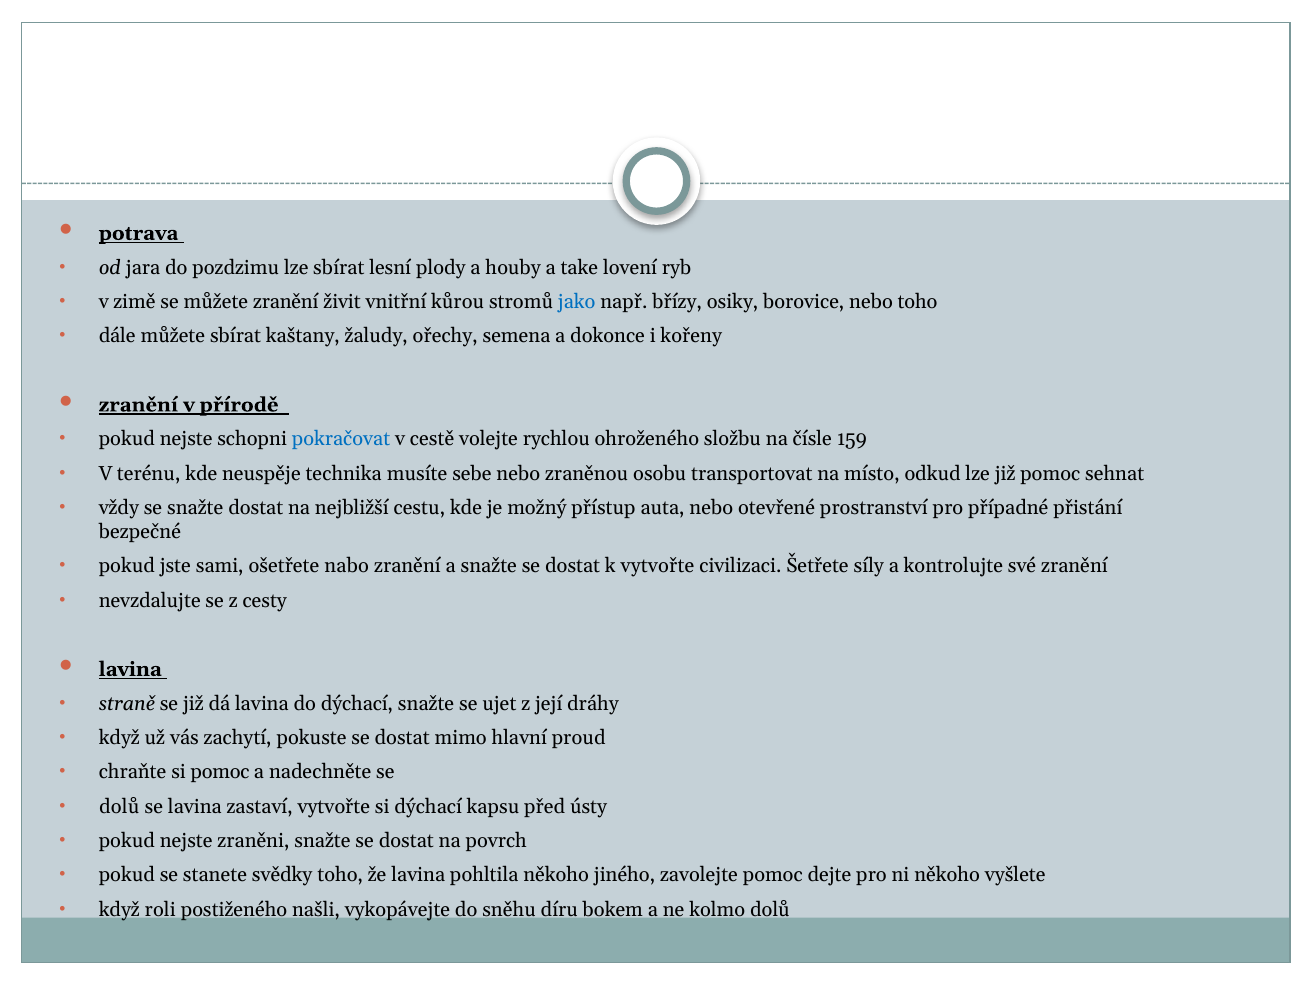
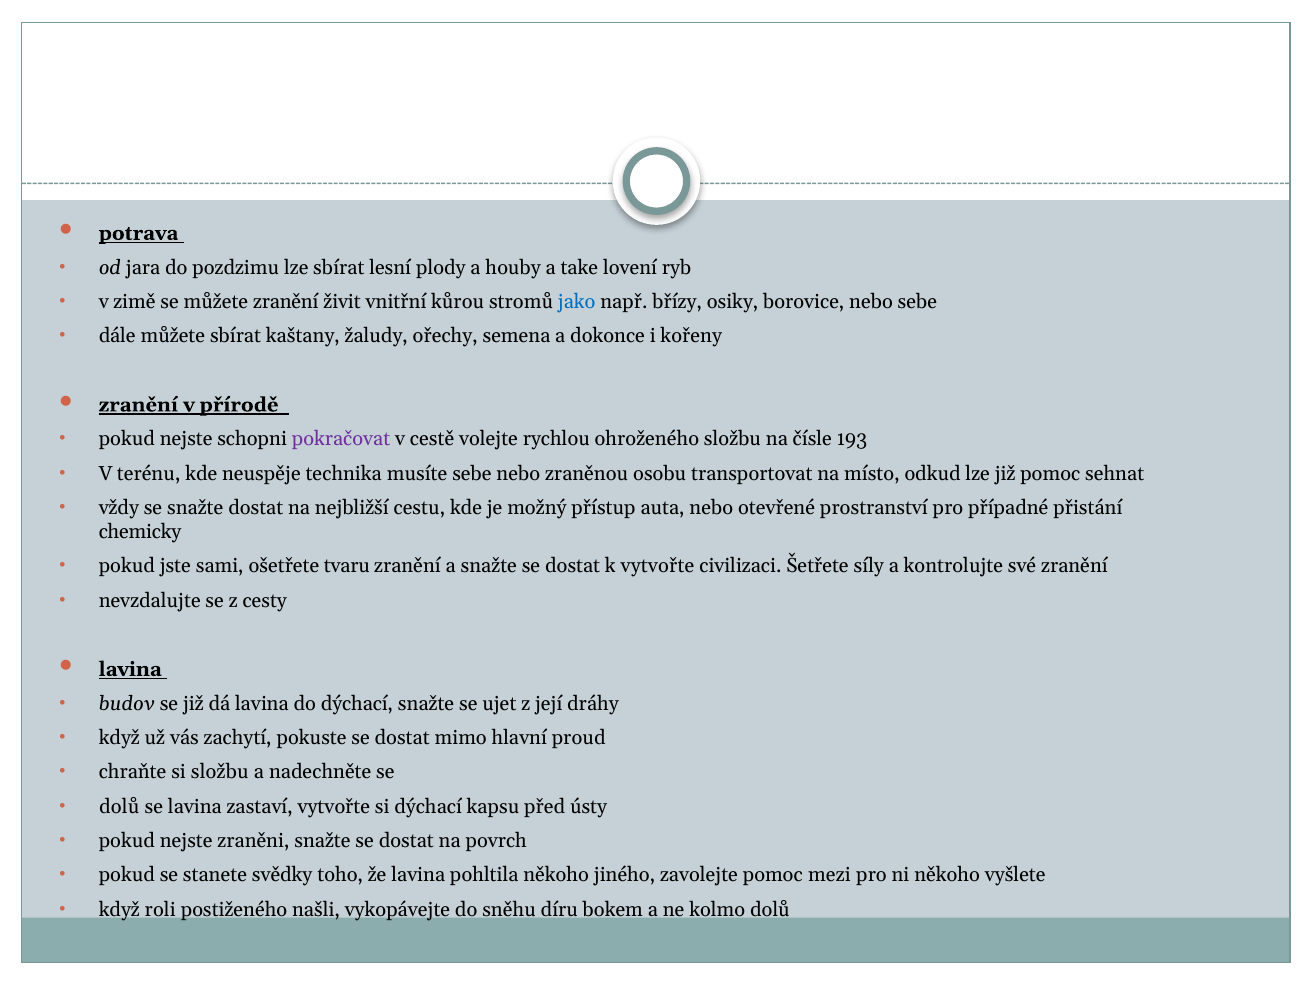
nebo toho: toho -> sebe (917, 302)
pokračovat colour: blue -> purple (341, 439)
159: 159 -> 193 (852, 439)
bezpečné: bezpečné -> chemicky (140, 532)
nabo: nabo -> tvaru (347, 566)
straně: straně -> budov (127, 703)
si pomoc: pomoc -> složbu (220, 772)
dejte: dejte -> mezi (829, 875)
